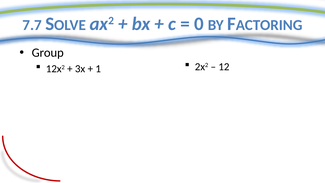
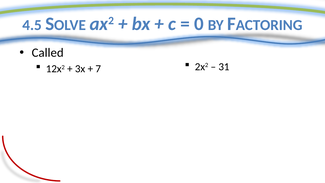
7.7: 7.7 -> 4.5 (32, 25)
Group: Group -> Called (48, 53)
1: 1 -> 7 (98, 69)
12: 12 -> 31 (224, 67)
